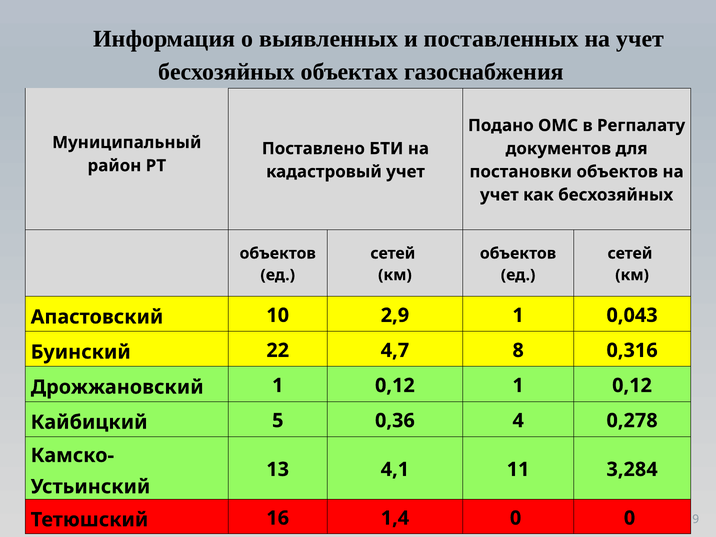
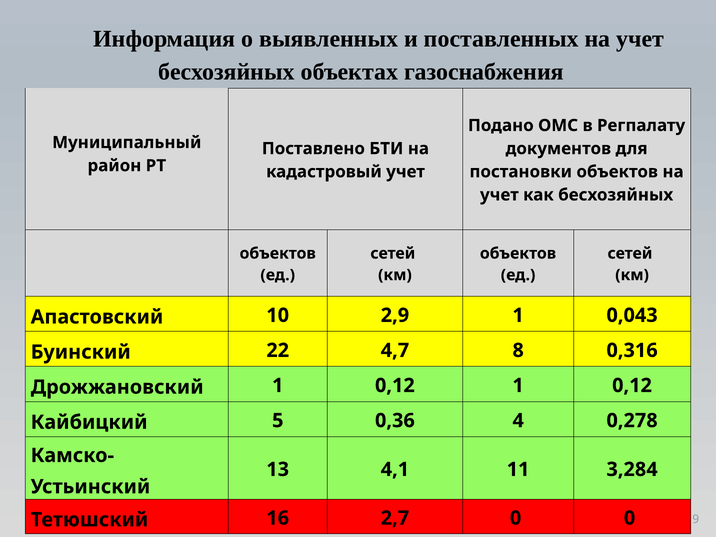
1,4: 1,4 -> 2,7 (395, 518)
